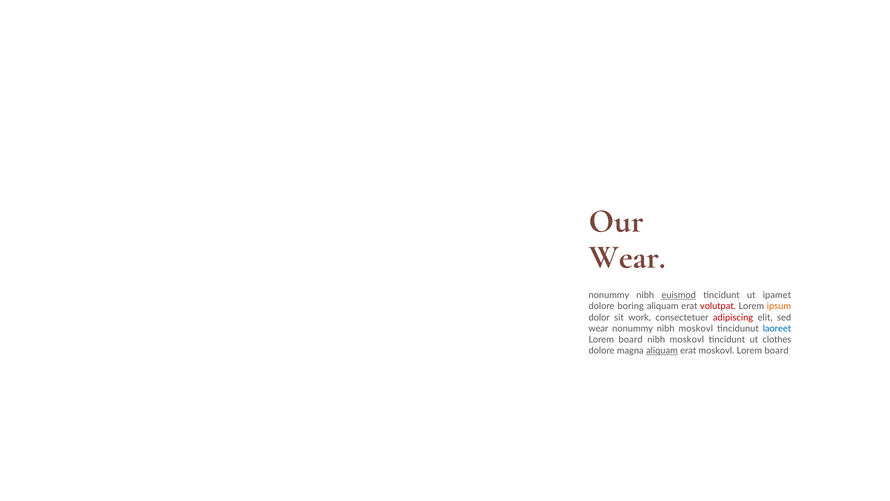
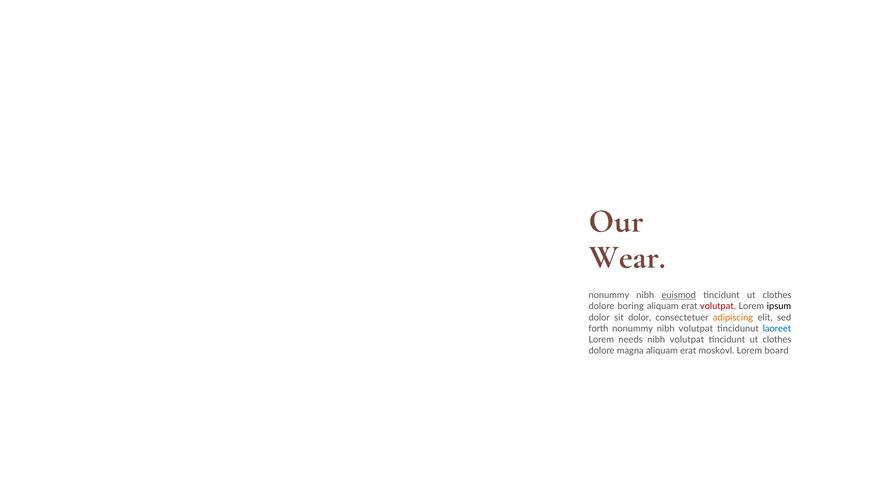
ipamet: ipamet -> clothes (777, 295)
ipsum colour: orange -> black (779, 306)
sit work: work -> dolor (640, 317)
adipiscing colour: red -> orange (733, 317)
wear: wear -> forth (598, 328)
nonummy nibh moskovl: moskovl -> volutpat (696, 328)
board: board -> needs (631, 340)
moskovl: moskovl -> volutpat (687, 340)
aliquam underline: present -> none (662, 351)
